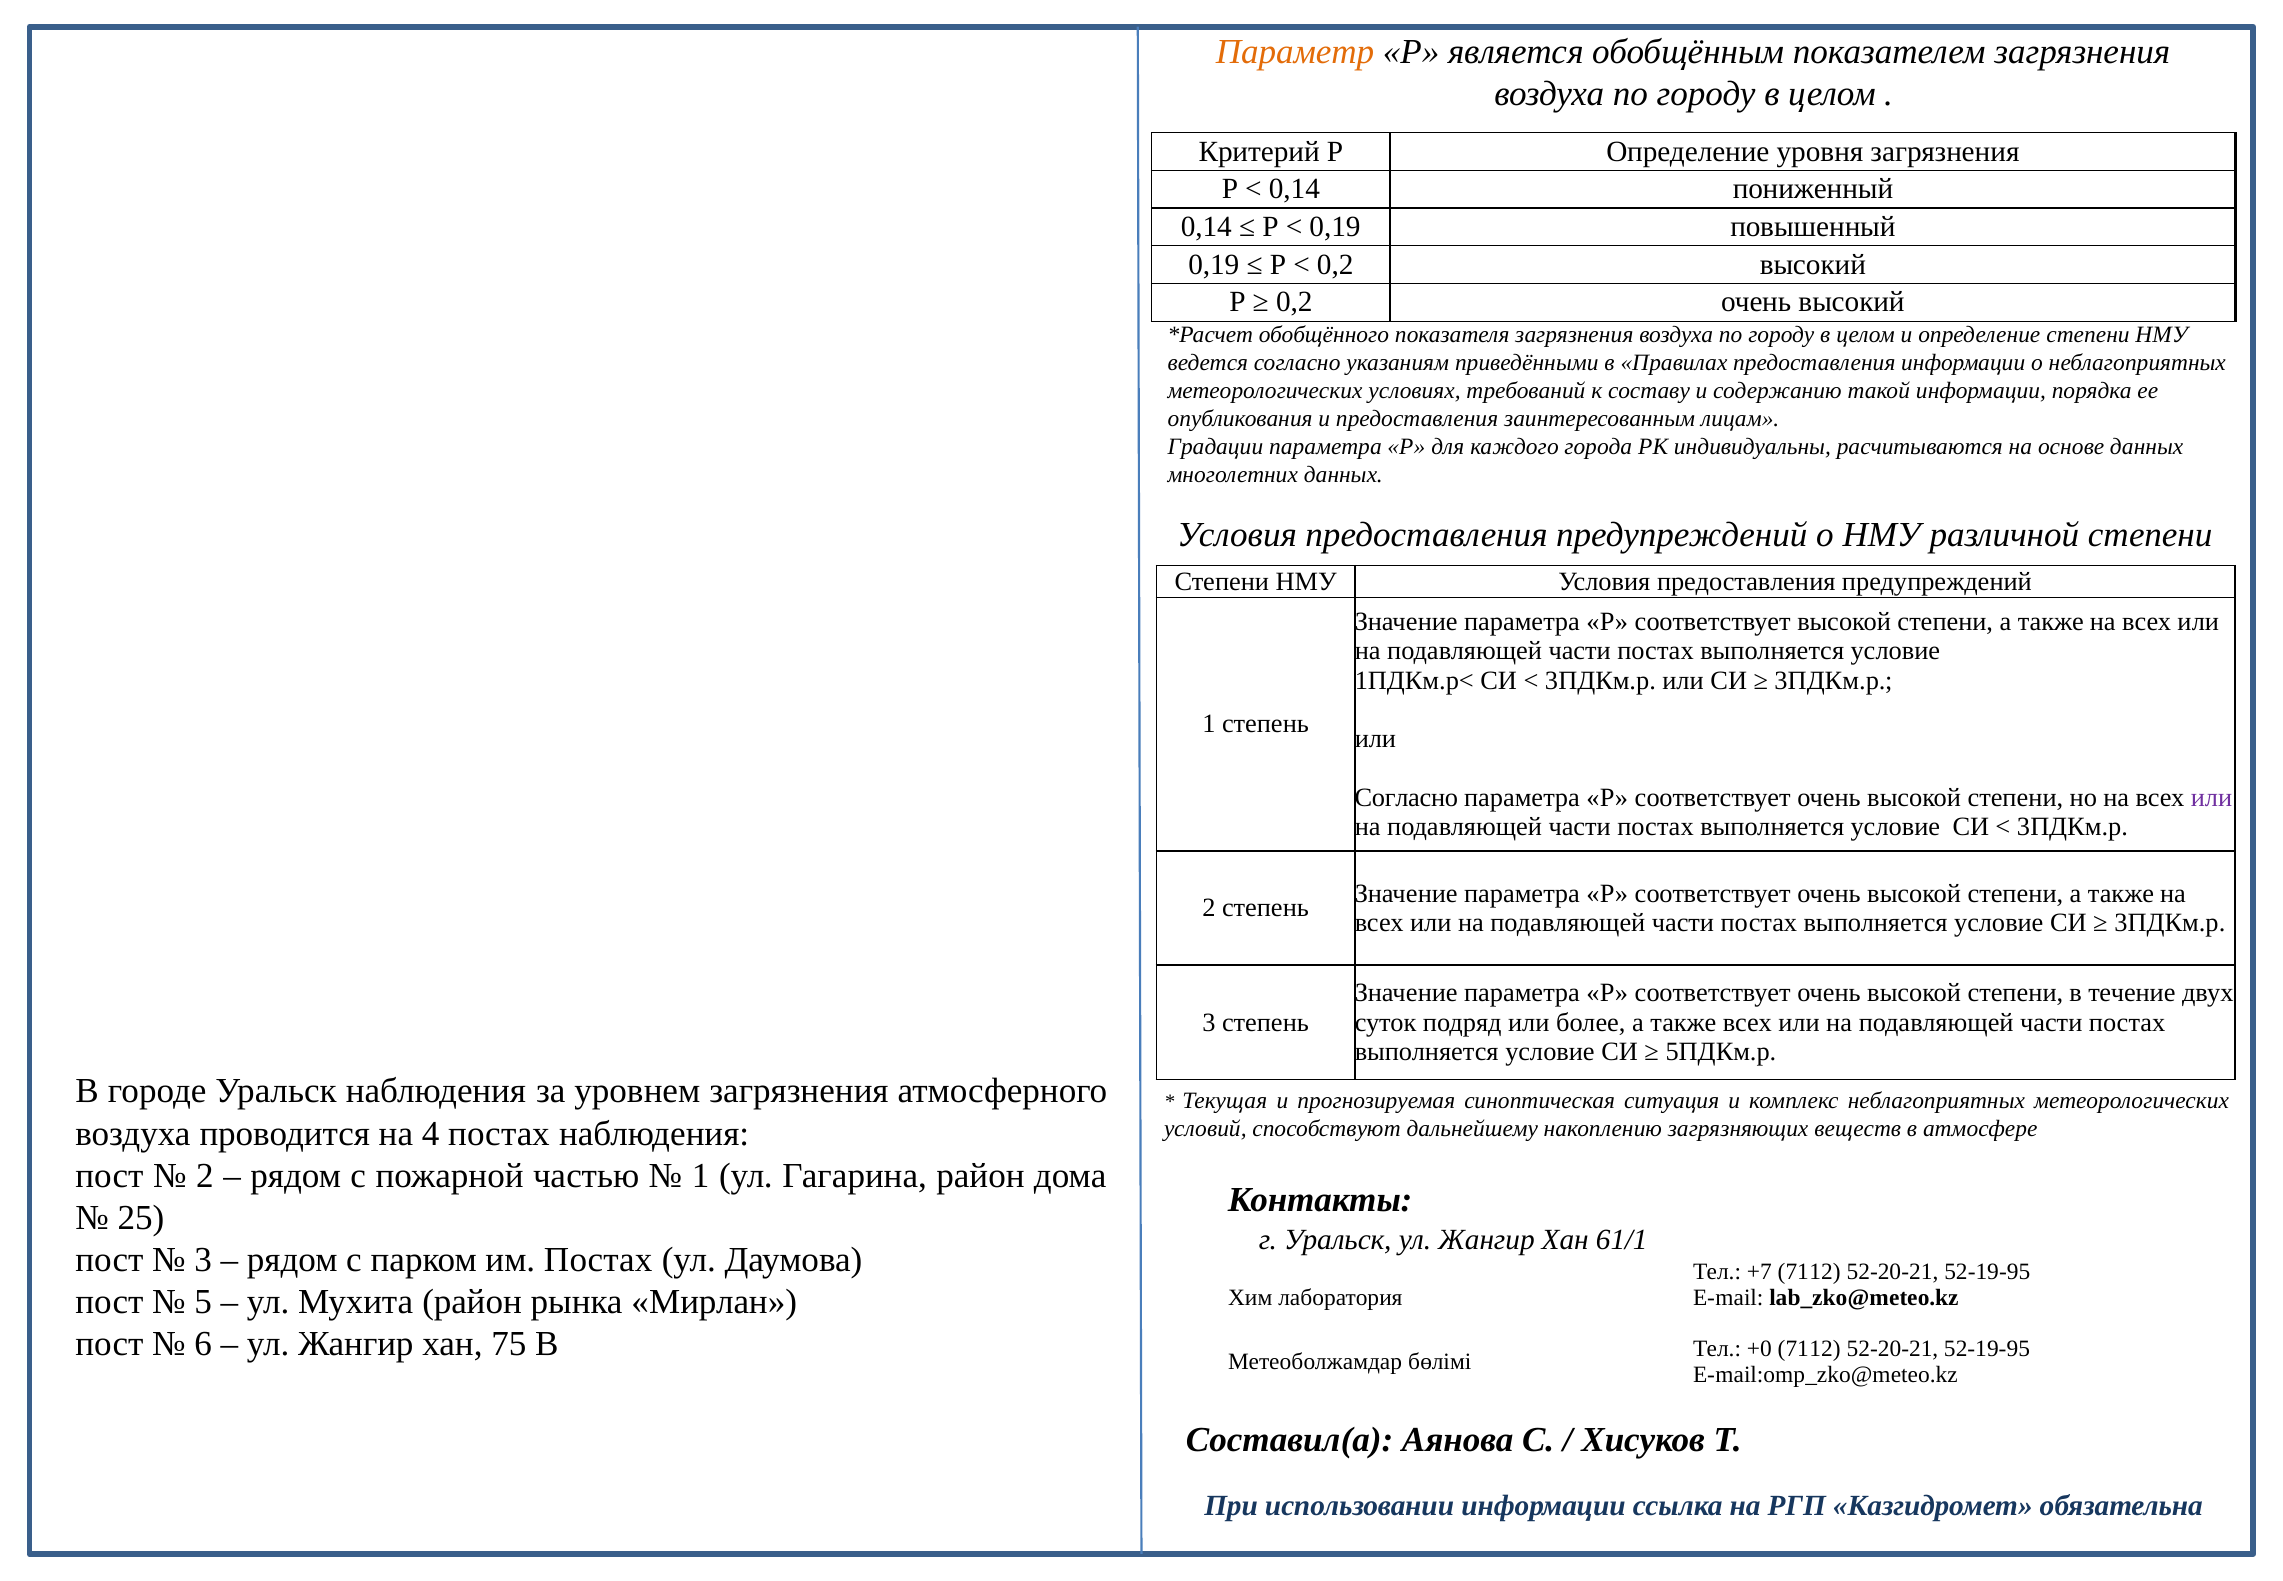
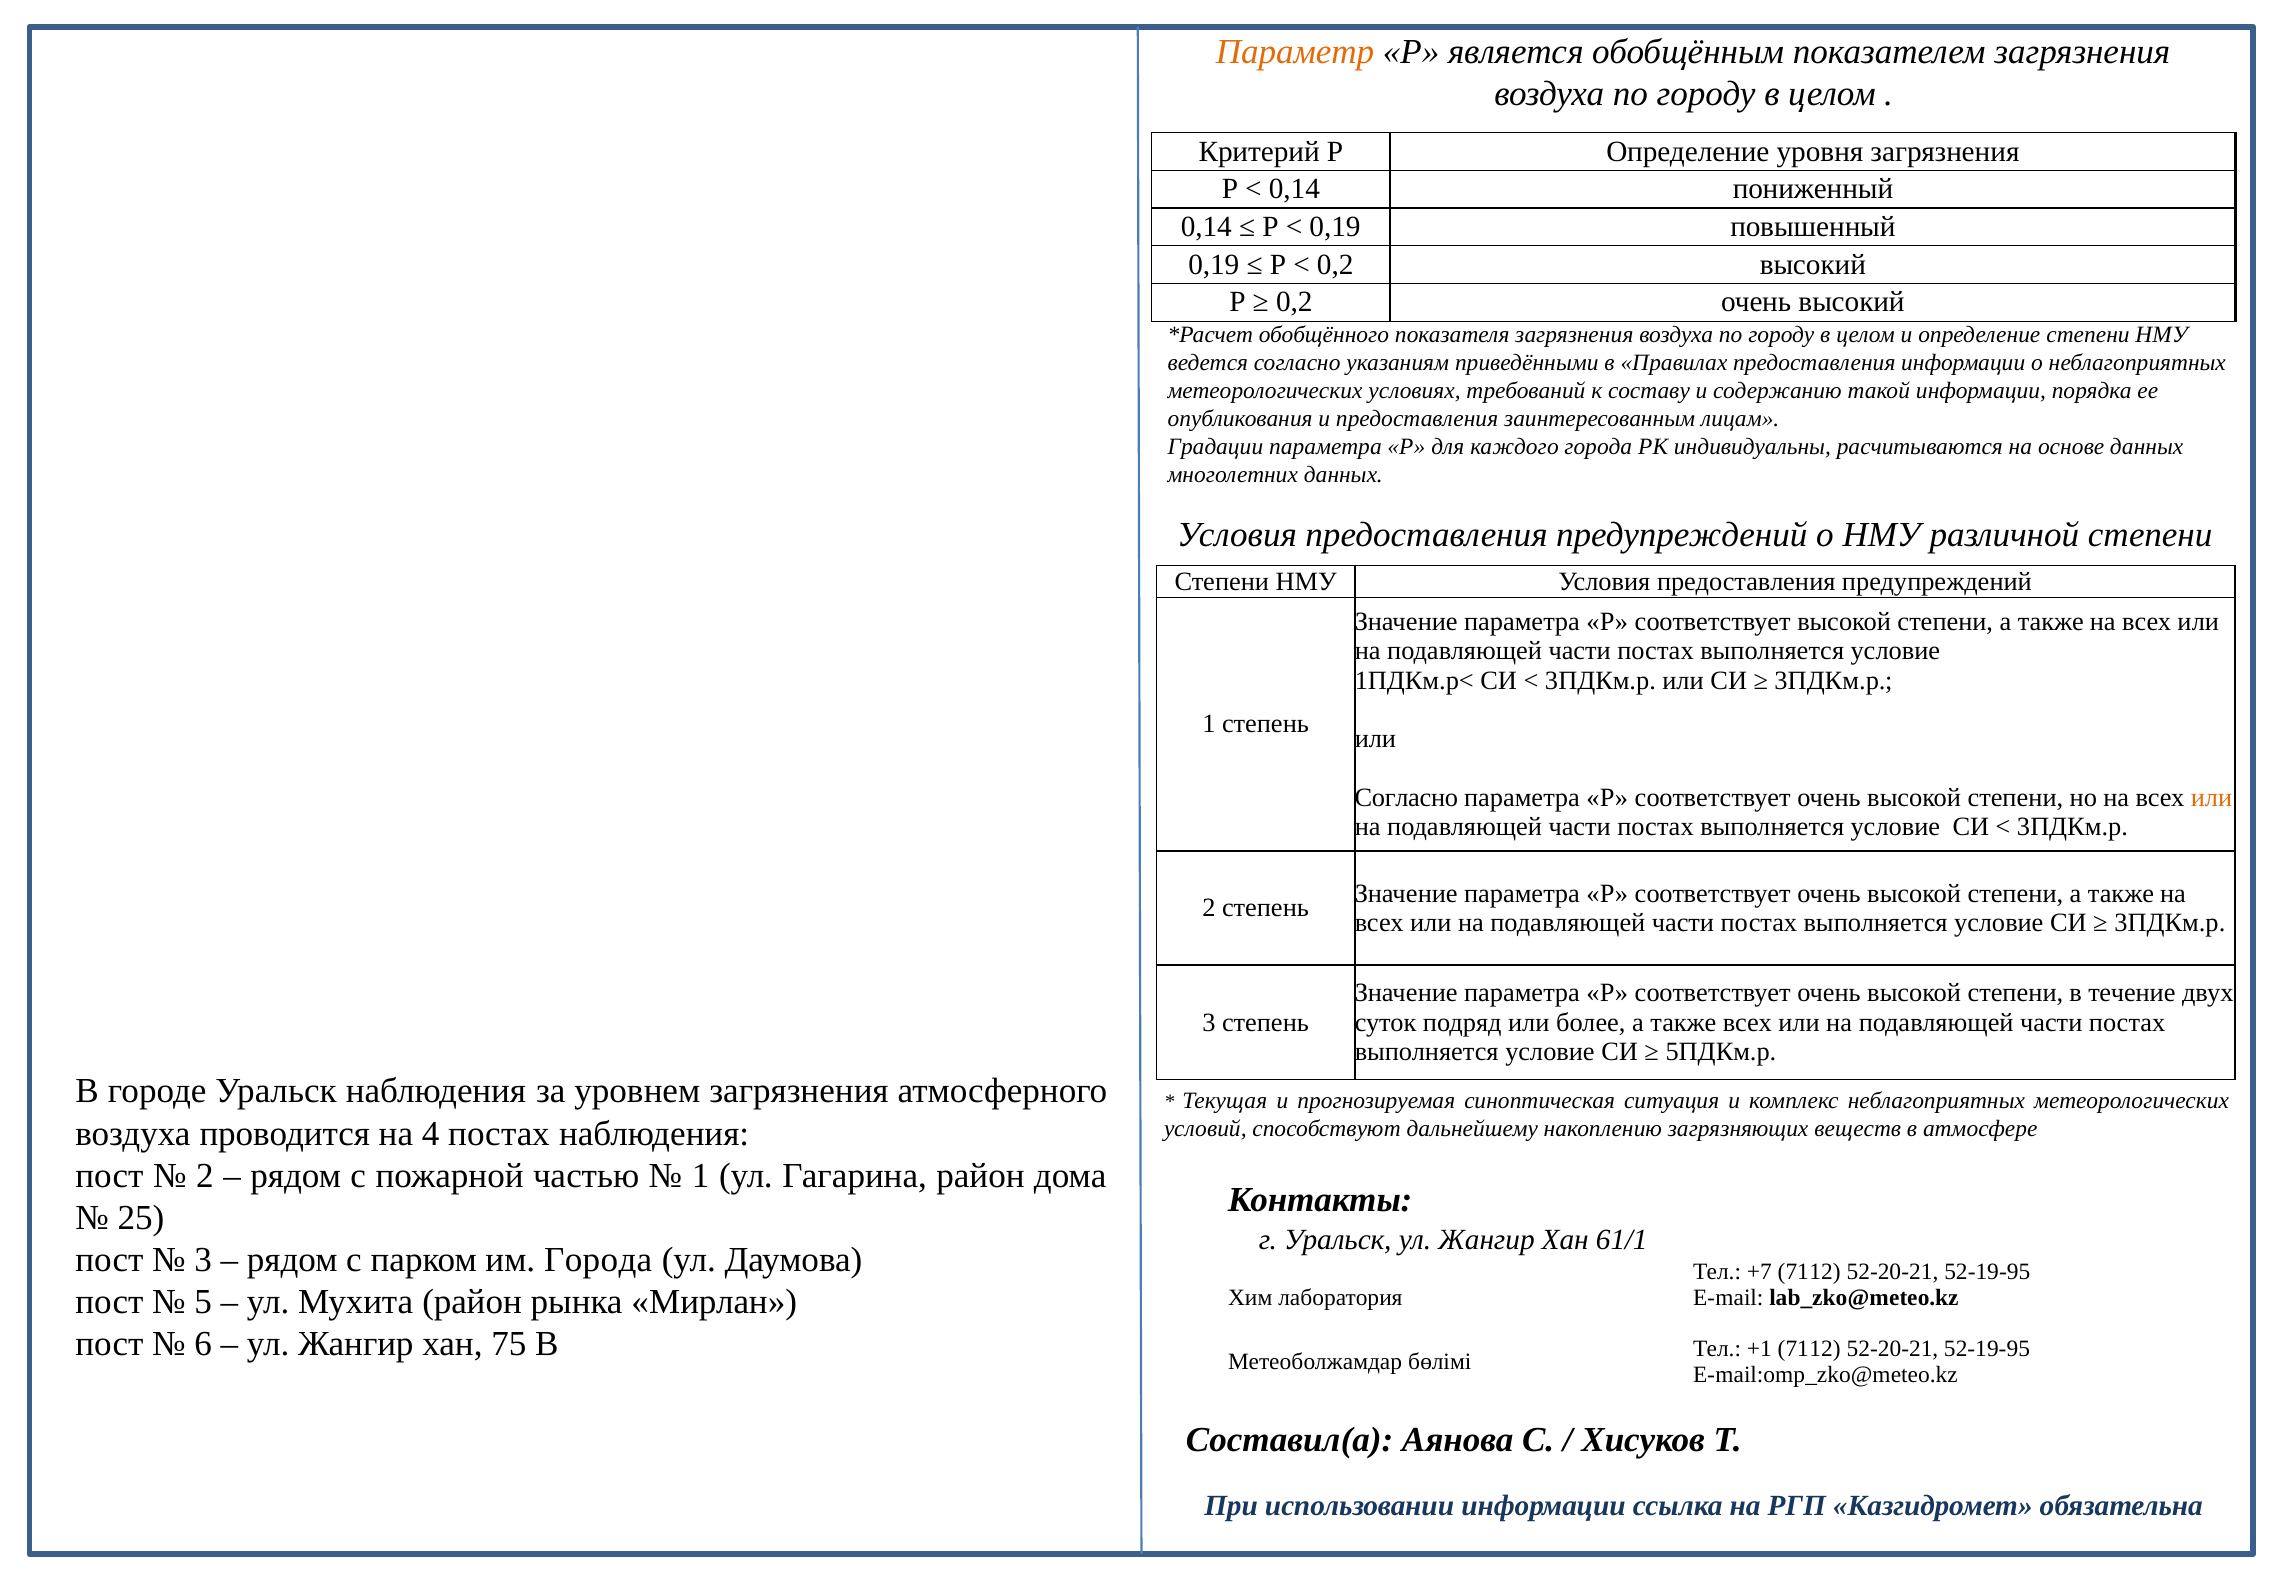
или colour: purple -> orange (2212, 797)
им Постах: Постах -> Города (598, 1260)
+0: +0 -> +1 (1759, 1349)
